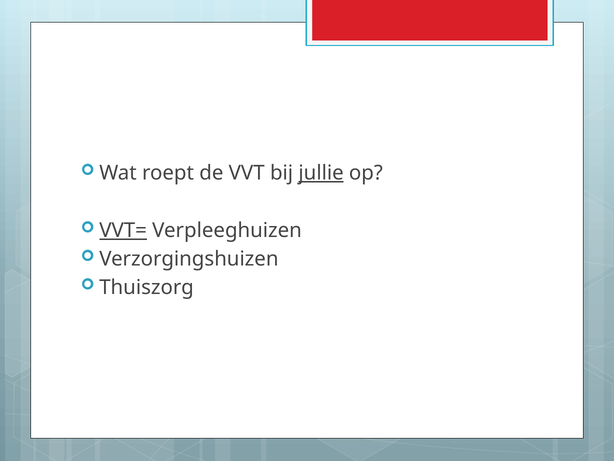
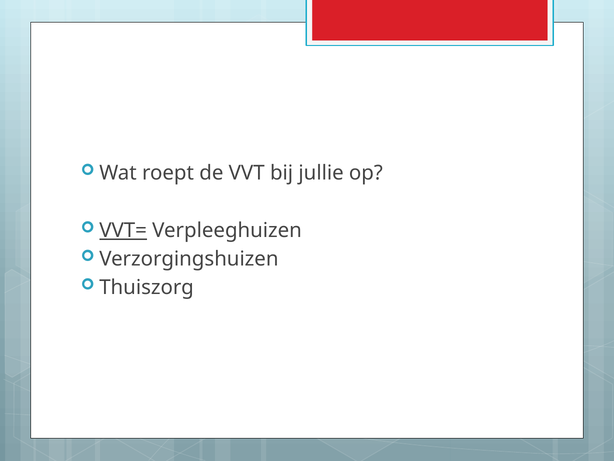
jullie underline: present -> none (321, 173)
